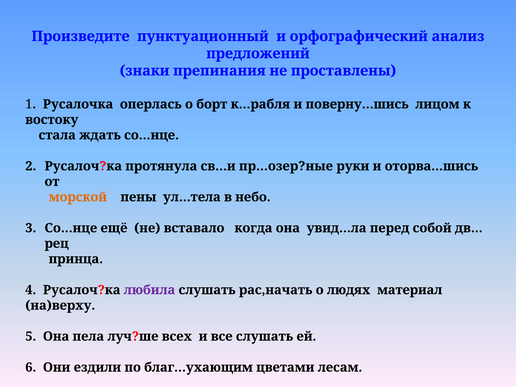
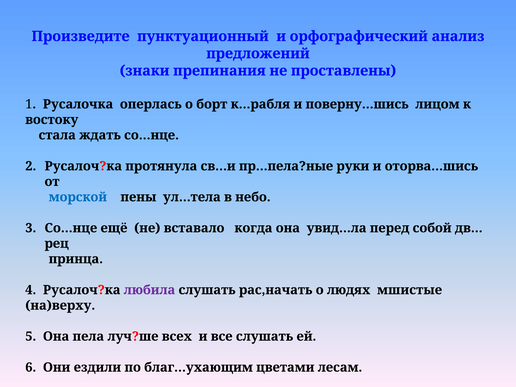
пр…озер?ные: пр…озер?ные -> пр…пела?ные (286, 166)
морской colour: orange -> blue (78, 197)
материал: материал -> мшистые (410, 290)
